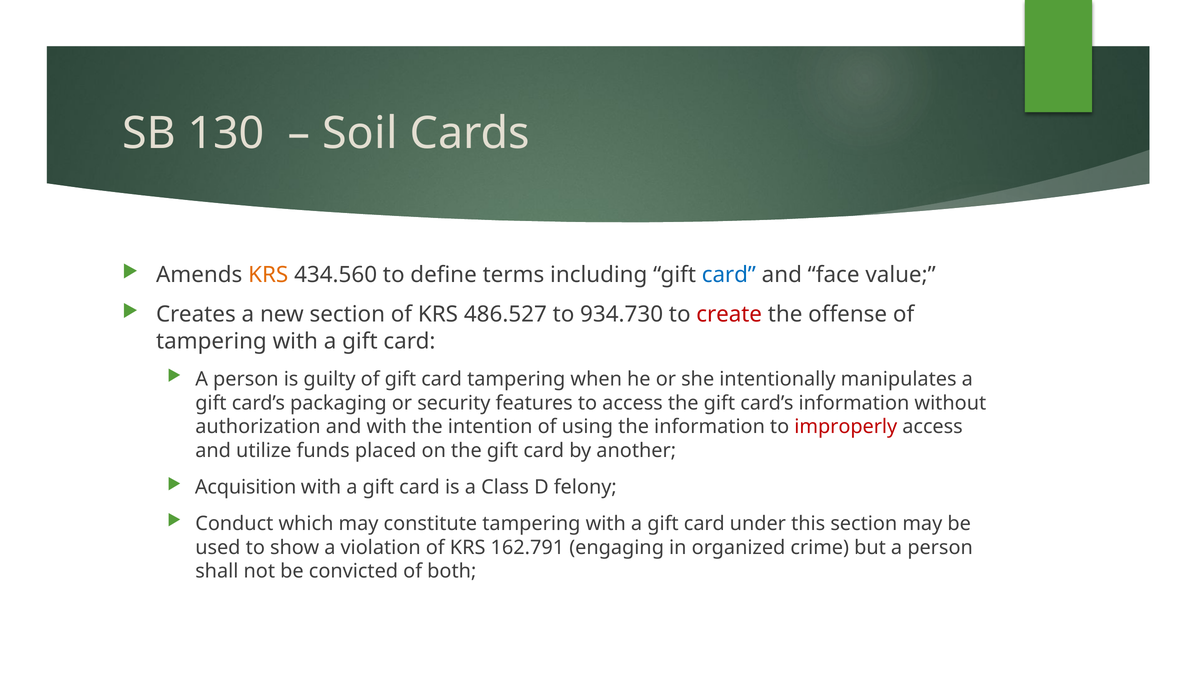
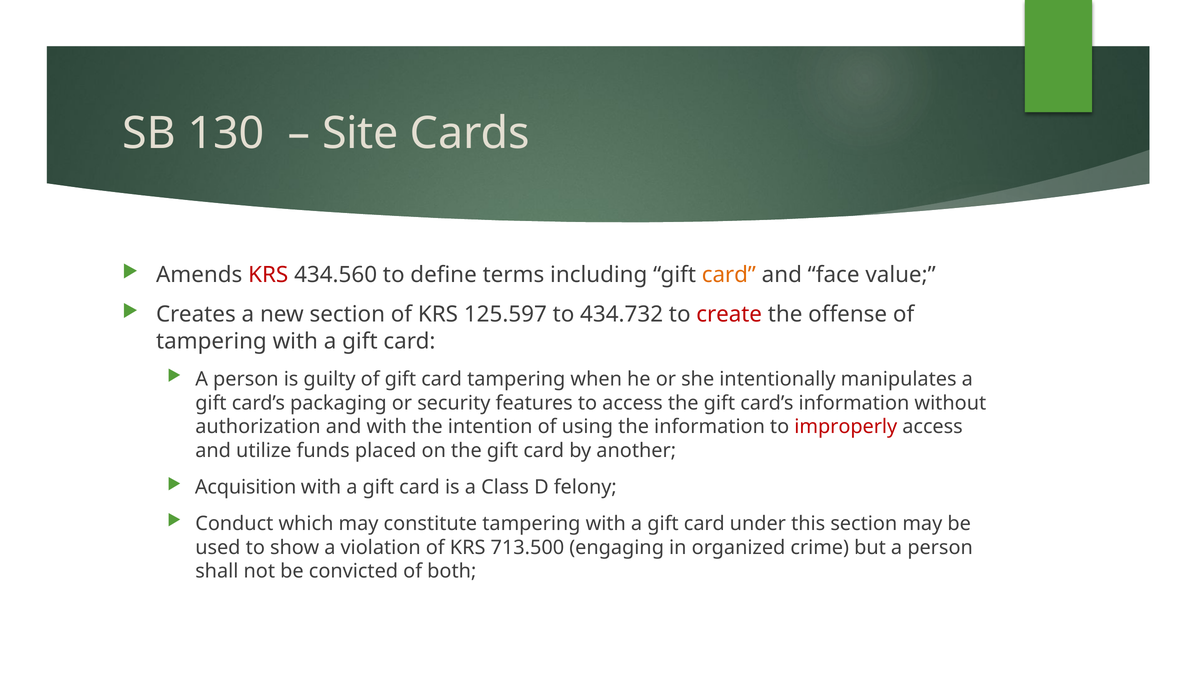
Soil: Soil -> Site (360, 133)
KRS colour: orange -> red (268, 275)
card colour: blue -> orange (729, 275)
486.527: 486.527 -> 125.597 (505, 315)
934.730: 934.730 -> 434.732 (622, 315)
162.791: 162.791 -> 713.500 (527, 548)
